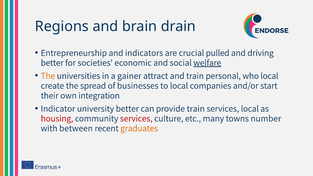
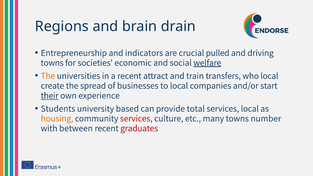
better: better -> towns (52, 63)
a gainer: gainer -> recent (129, 76)
personal: personal -> transfers (223, 76)
their underline: none -> present (50, 96)
integration: integration -> experience (99, 96)
Indicator: Indicator -> Students (58, 109)
university better: better -> based (127, 109)
provide train: train -> total (196, 109)
housing colour: red -> orange (57, 118)
graduates colour: orange -> red (139, 128)
